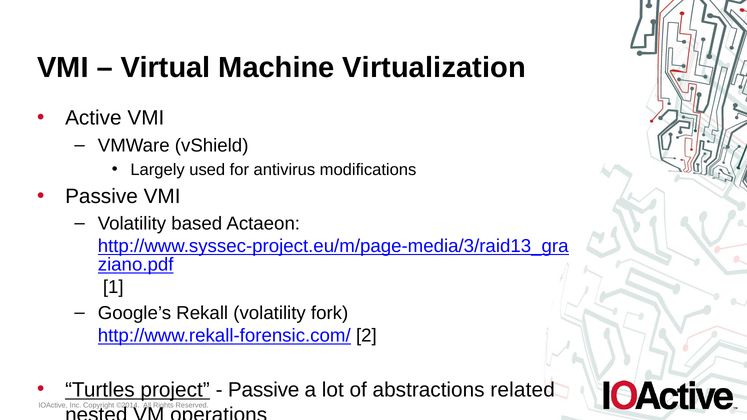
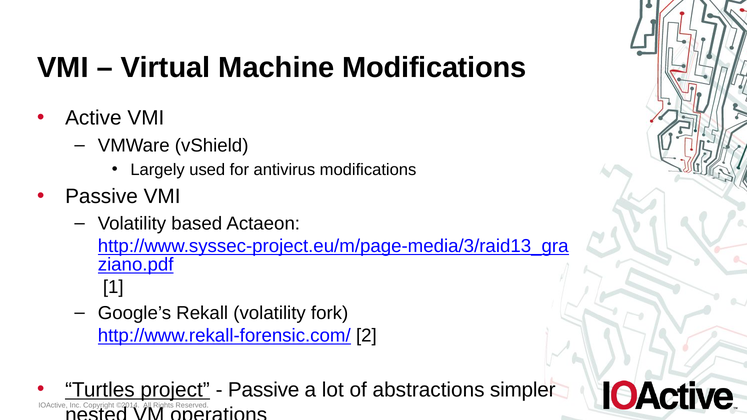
Machine Virtualization: Virtualization -> Modifications (434, 68)
related: related -> simpler (523, 390)
